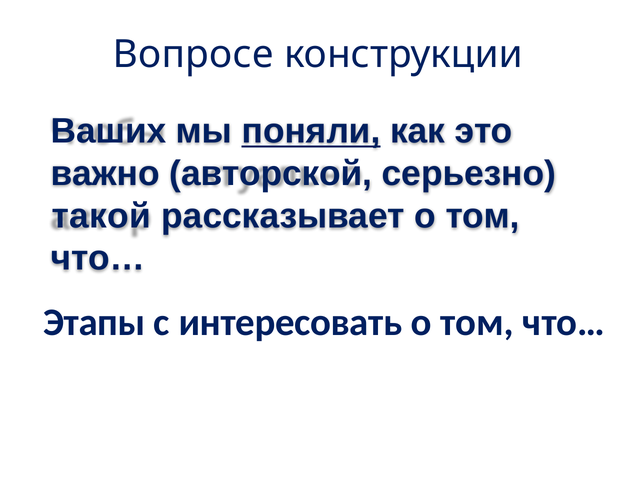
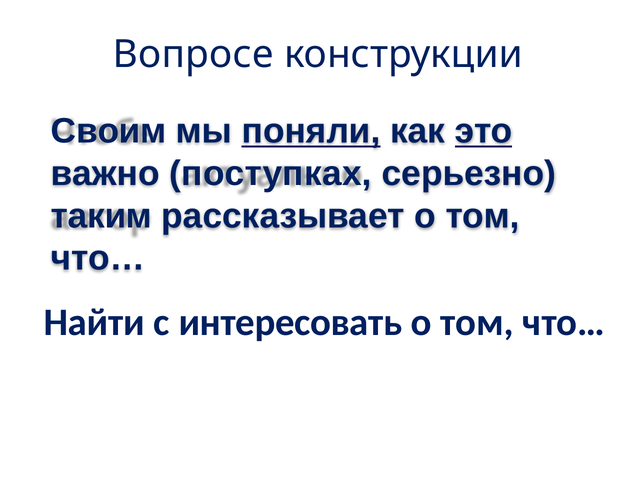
Ваших: Ваших -> Своим (109, 131)
это underline: none -> present (484, 131)
авторской: авторской -> поступках (271, 174)
такой: такой -> таким (101, 216)
Этапы: Этапы -> Найти (94, 322)
